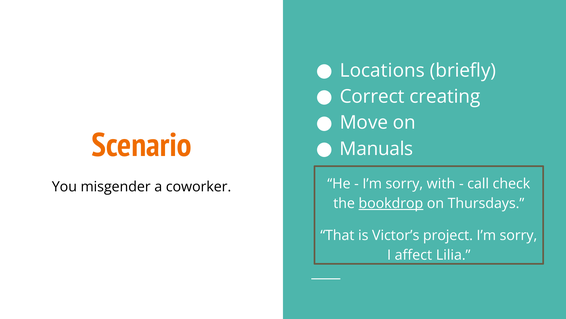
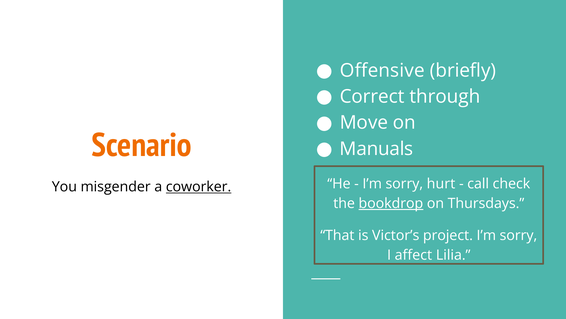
Locations: Locations -> Offensive (382, 70)
creating: creating -> through (445, 96)
coworker underline: none -> present (199, 186)
with: with -> hurt (441, 183)
